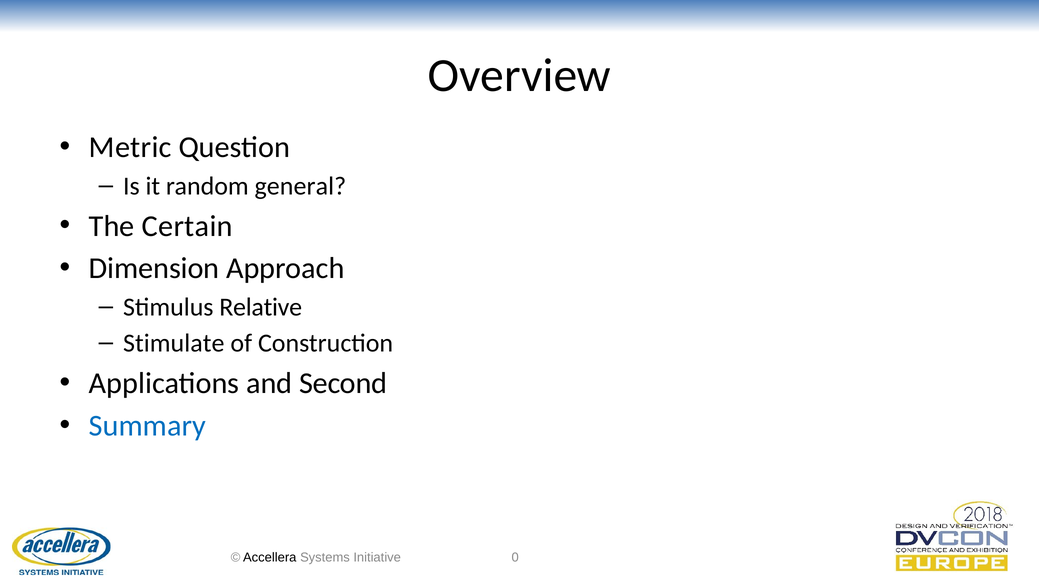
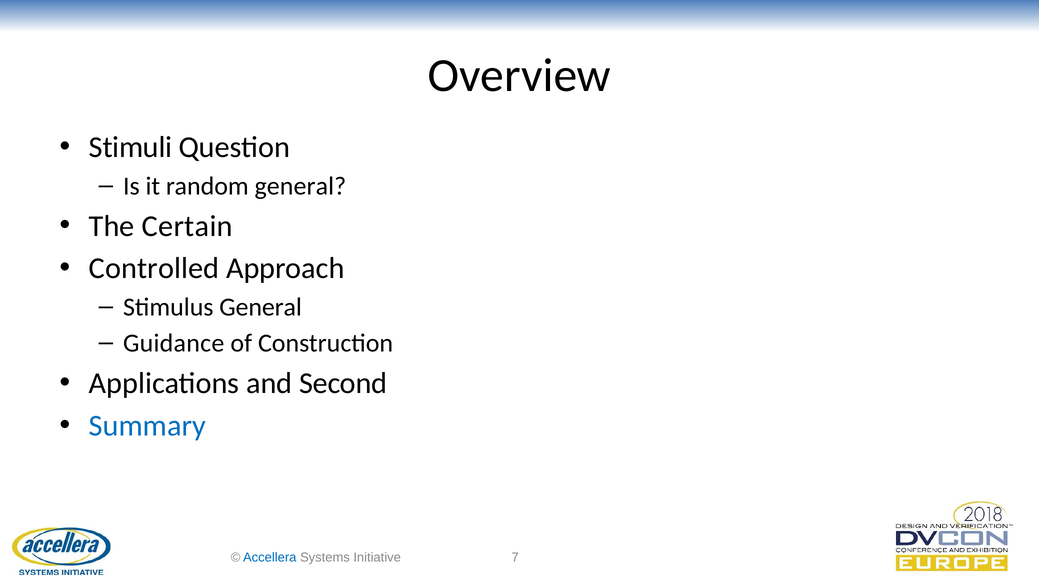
Metric: Metric -> Stimuli (131, 148)
Dimension: Dimension -> Controlled (154, 269)
Stimulus Relative: Relative -> General (261, 307)
Stimulate: Stimulate -> Guidance (174, 344)
Accellera colour: black -> blue (270, 558)
0: 0 -> 7 (515, 558)
